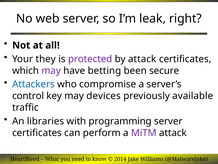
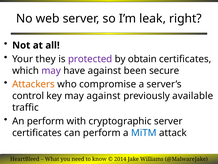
by attack: attack -> obtain (142, 59)
have betting: betting -> against (104, 70)
Attackers colour: blue -> orange (33, 84)
may devices: devices -> against (104, 96)
An libraries: libraries -> perform (45, 121)
programming: programming -> cryptographic (120, 121)
MiTM colour: purple -> blue (144, 132)
